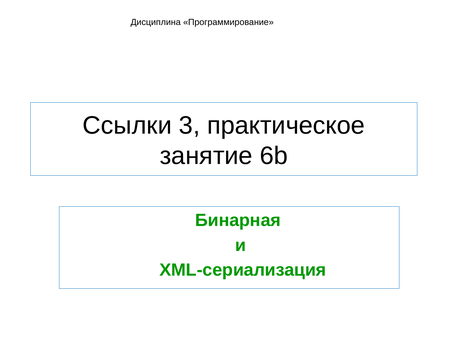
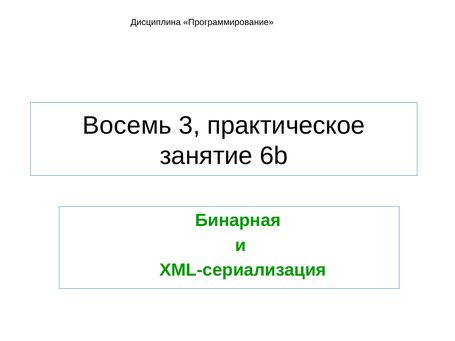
Ссылки: Ссылки -> Восемь (127, 126)
